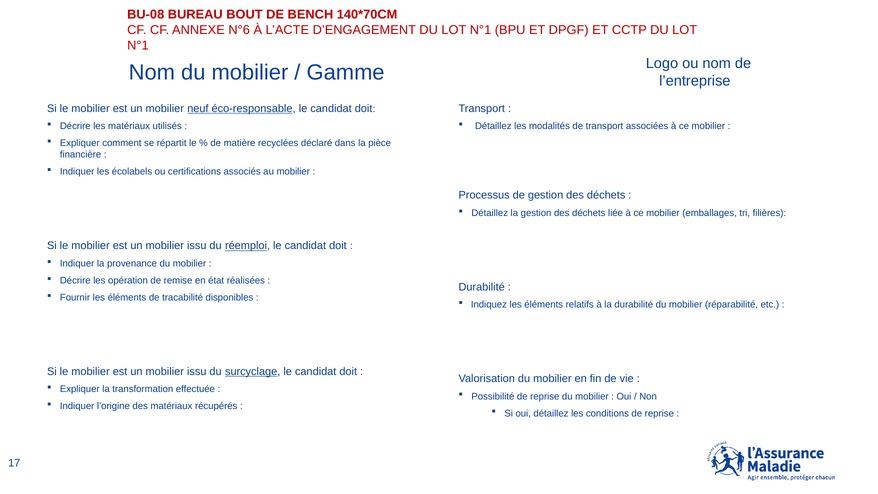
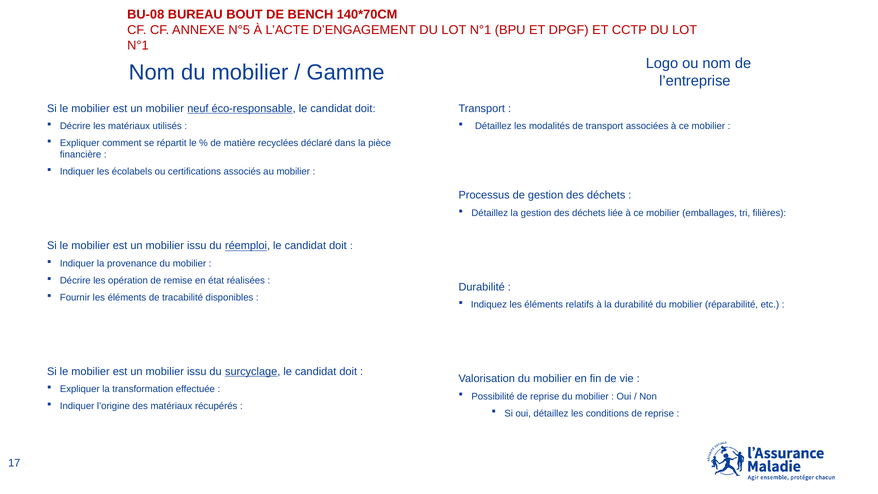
N°6: N°6 -> N°5 (239, 30)
